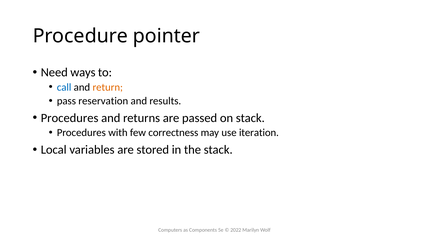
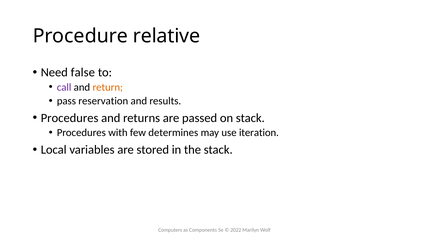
pointer: pointer -> relative (167, 36)
ways: ways -> false (83, 73)
call colour: blue -> purple (64, 87)
correctness: correctness -> determines (173, 133)
